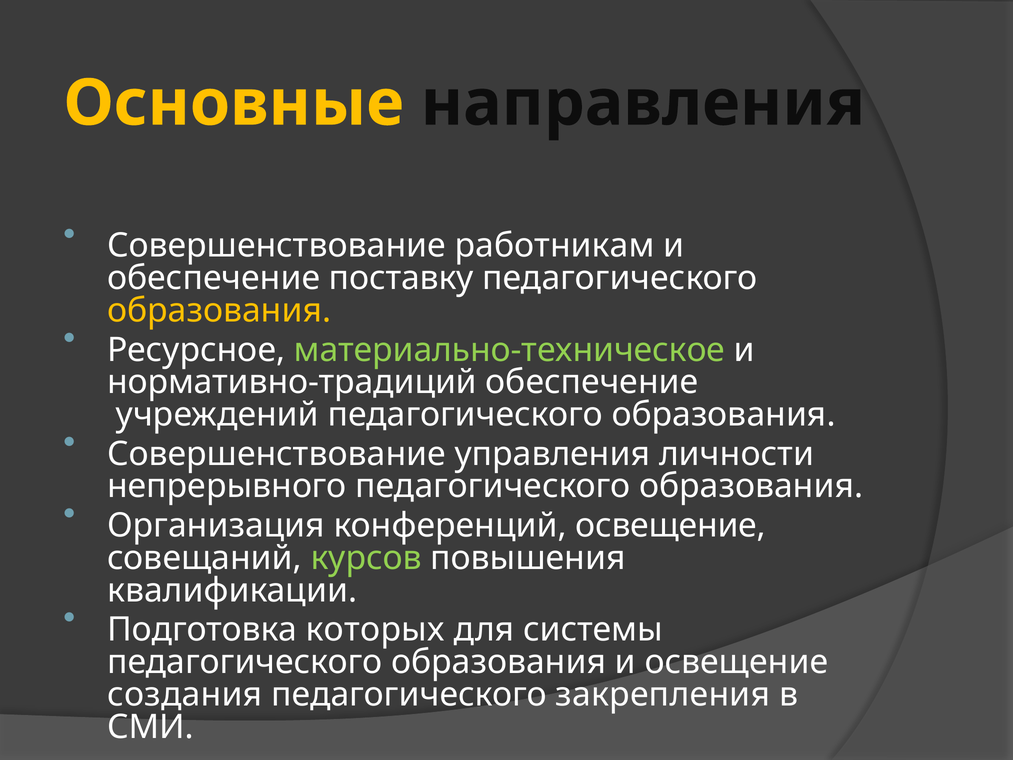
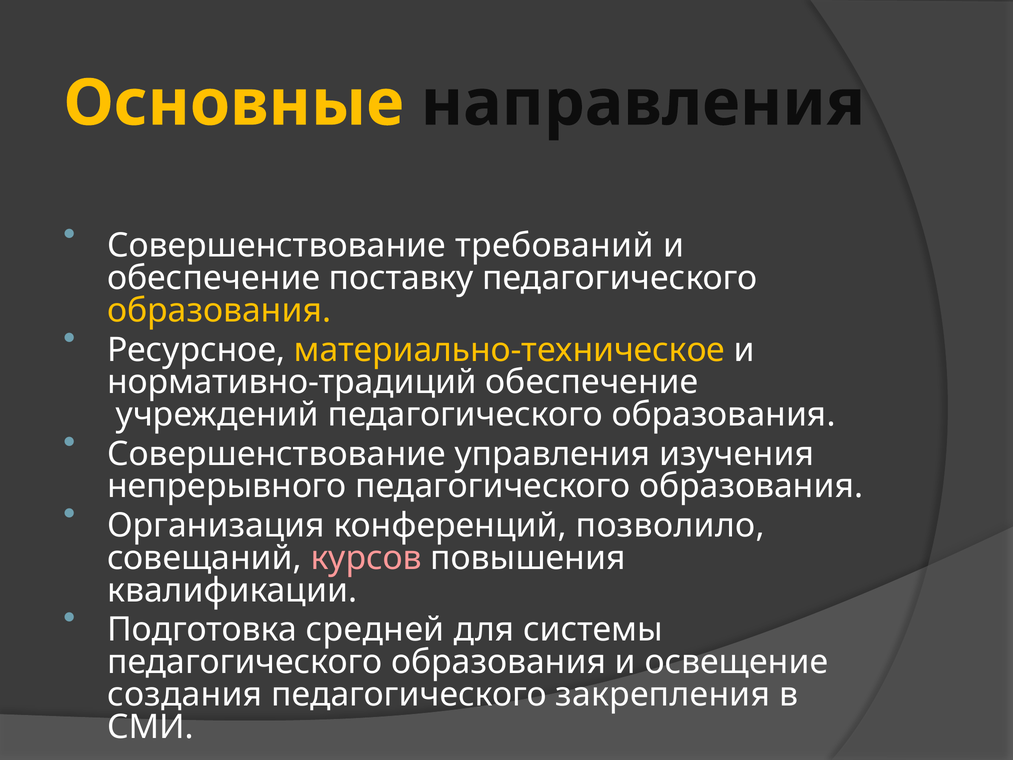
работникам: работникам -> требований (554, 246)
материально-техническое colour: light green -> yellow (510, 350)
личности: личности -> изучения (737, 454)
конференций освещение: освещение -> позволило (670, 525)
курсов colour: light green -> pink (366, 558)
которых: которых -> средней (375, 629)
